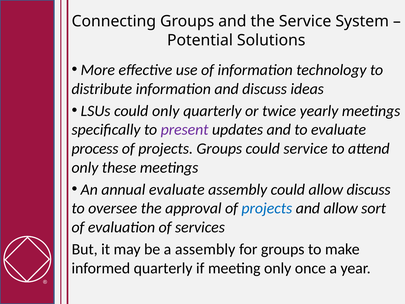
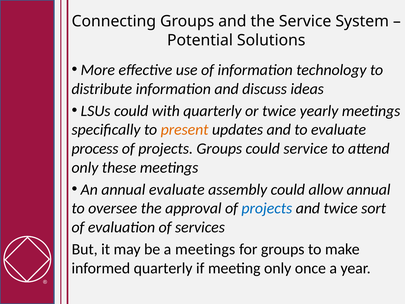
could only: only -> with (166, 111)
present colour: purple -> orange (185, 130)
allow discuss: discuss -> annual (369, 189)
and allow: allow -> twice (341, 208)
a assembly: assembly -> meetings (205, 249)
